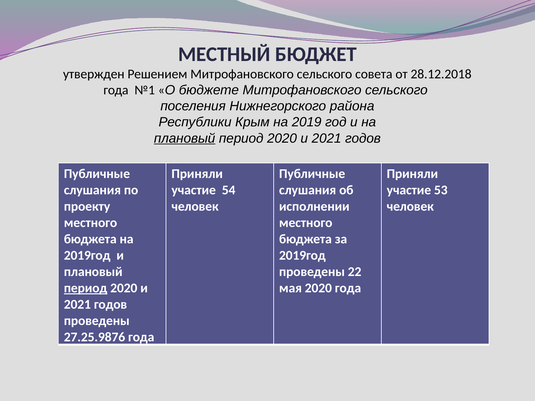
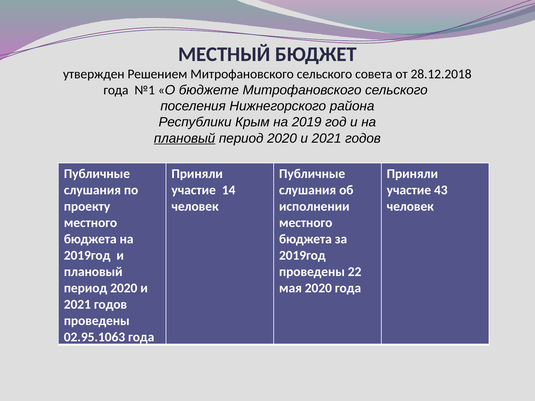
54: 54 -> 14 (229, 190)
53: 53 -> 43 (441, 190)
период underline: present -> none (86, 288)
27.25.9876: 27.25.9876 -> 02.95.1063 (94, 337)
